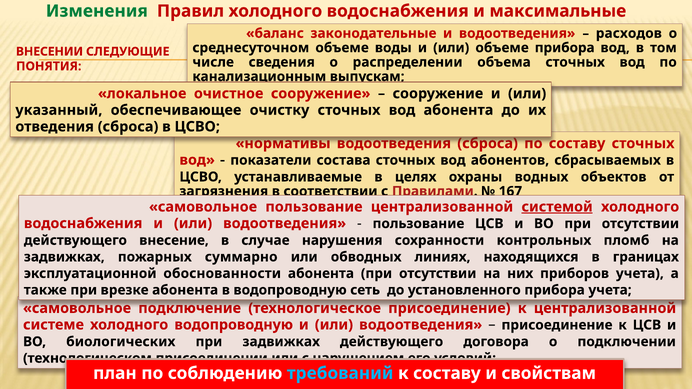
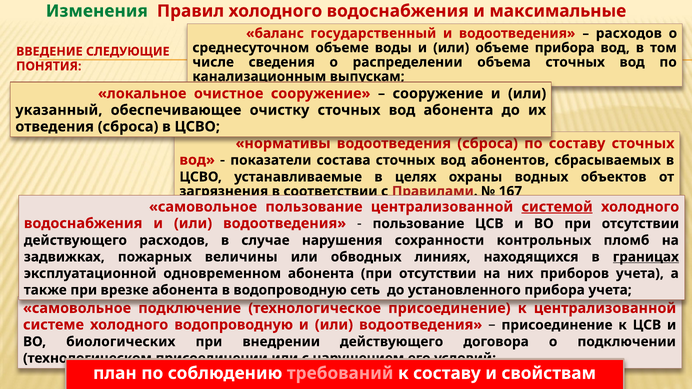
законодательные: законодательные -> государственный (373, 33)
ВНЕСЕНИИ: ВНЕСЕНИИ -> ВВЕДЕНИЕ (49, 52)
действующего внесение: внесение -> расходов (174, 240)
суммарно: суммарно -> величины (241, 257)
границах underline: none -> present (646, 257)
обоснованности: обоснованности -> одновременном (222, 274)
при задвижках: задвижках -> внедрении (281, 342)
требований colour: light blue -> pink (340, 373)
